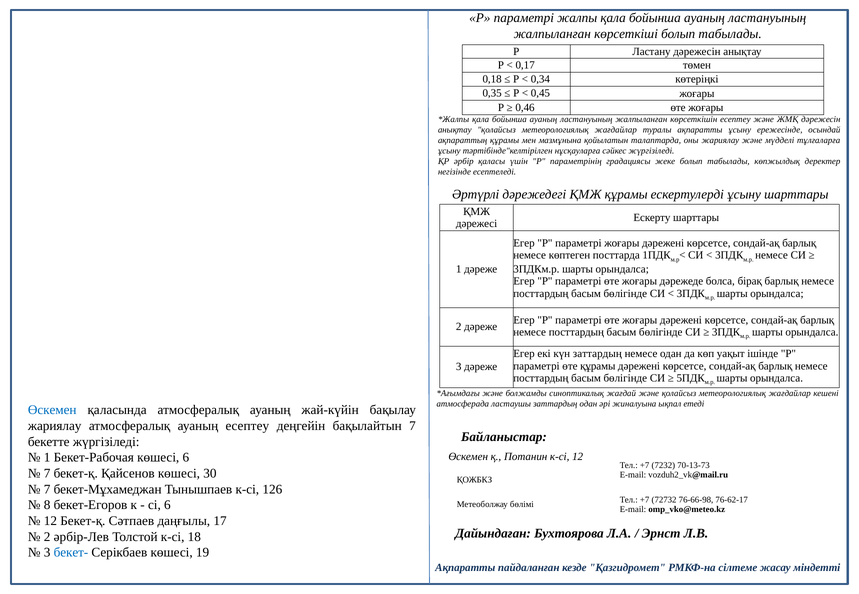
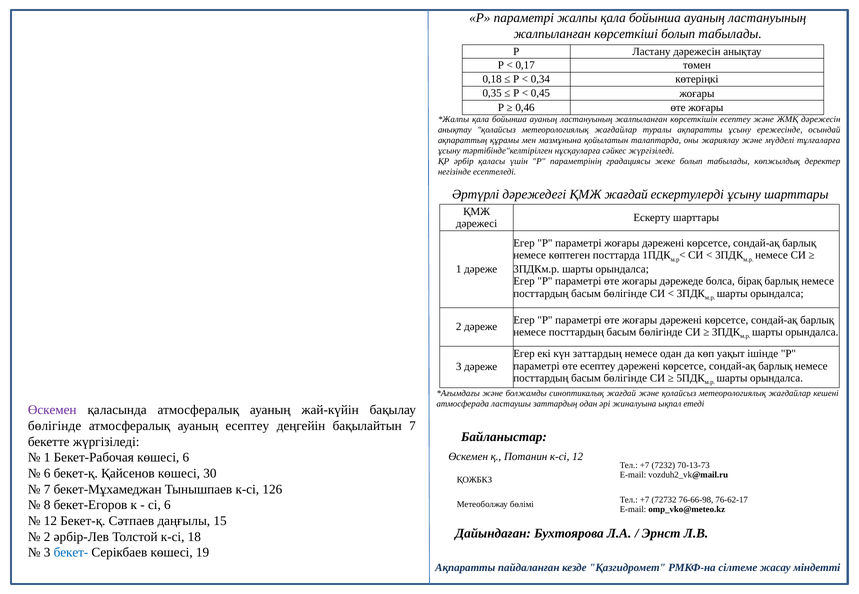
ҚМЖ құрамы: құрамы -> жағдай (626, 194)
өте құрамы: құрамы -> есептеу (598, 366)
Өскемен colour: blue -> purple (52, 411)
жариялау: жариялау -> бөлігінде (55, 426)
7: 7 -> 6 (47, 474)
17: 17 -> 15 (220, 522)
